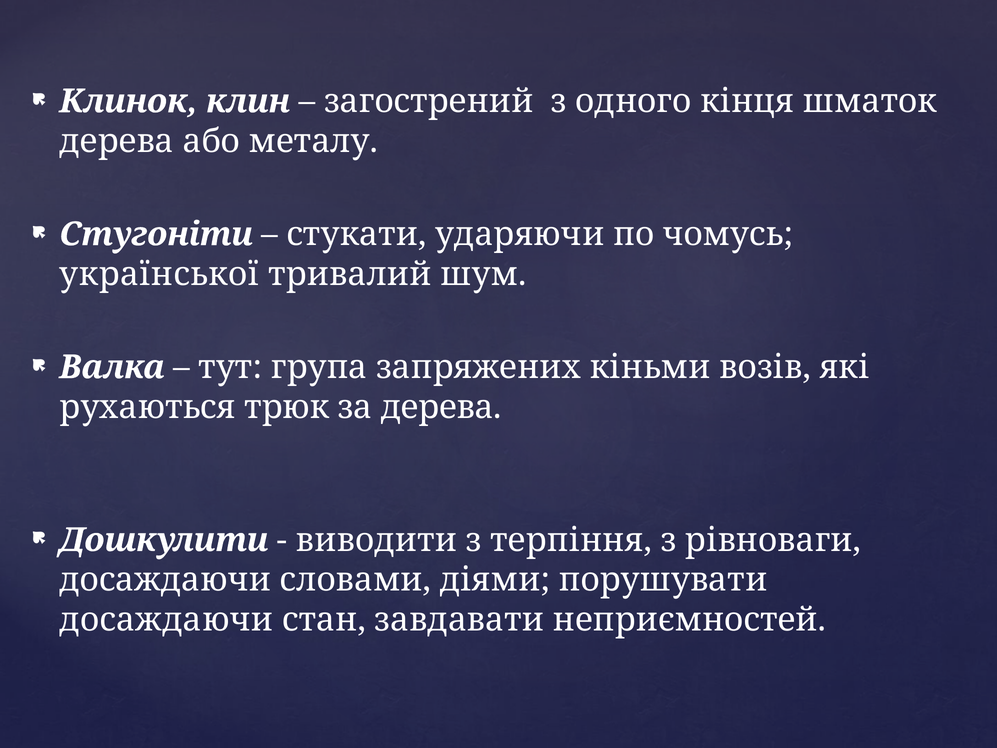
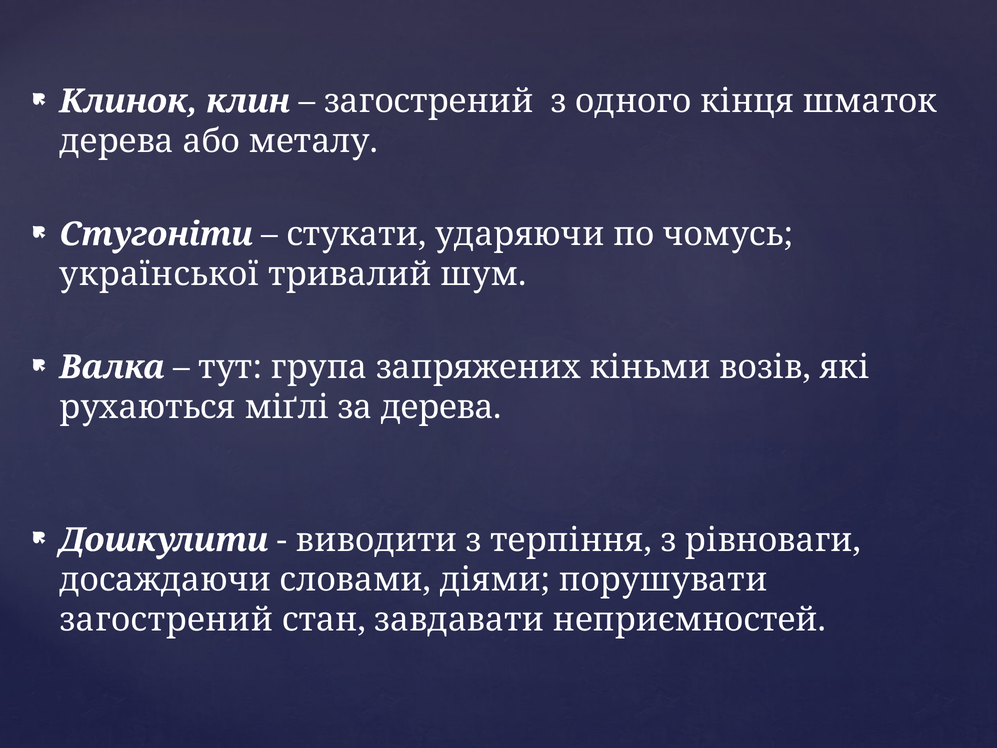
трюк: трюк -> міґлі (287, 407)
досаждаючи: досаждаючи -> загострений (166, 620)
